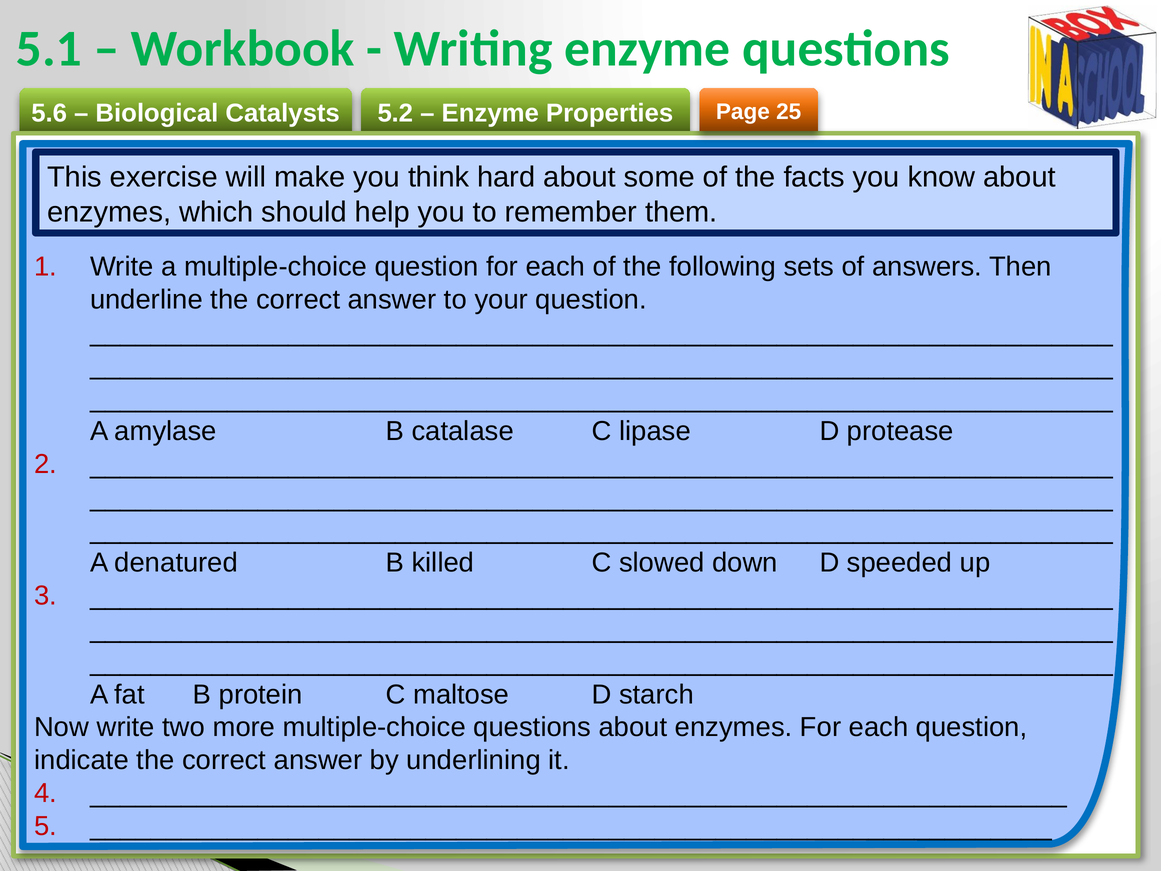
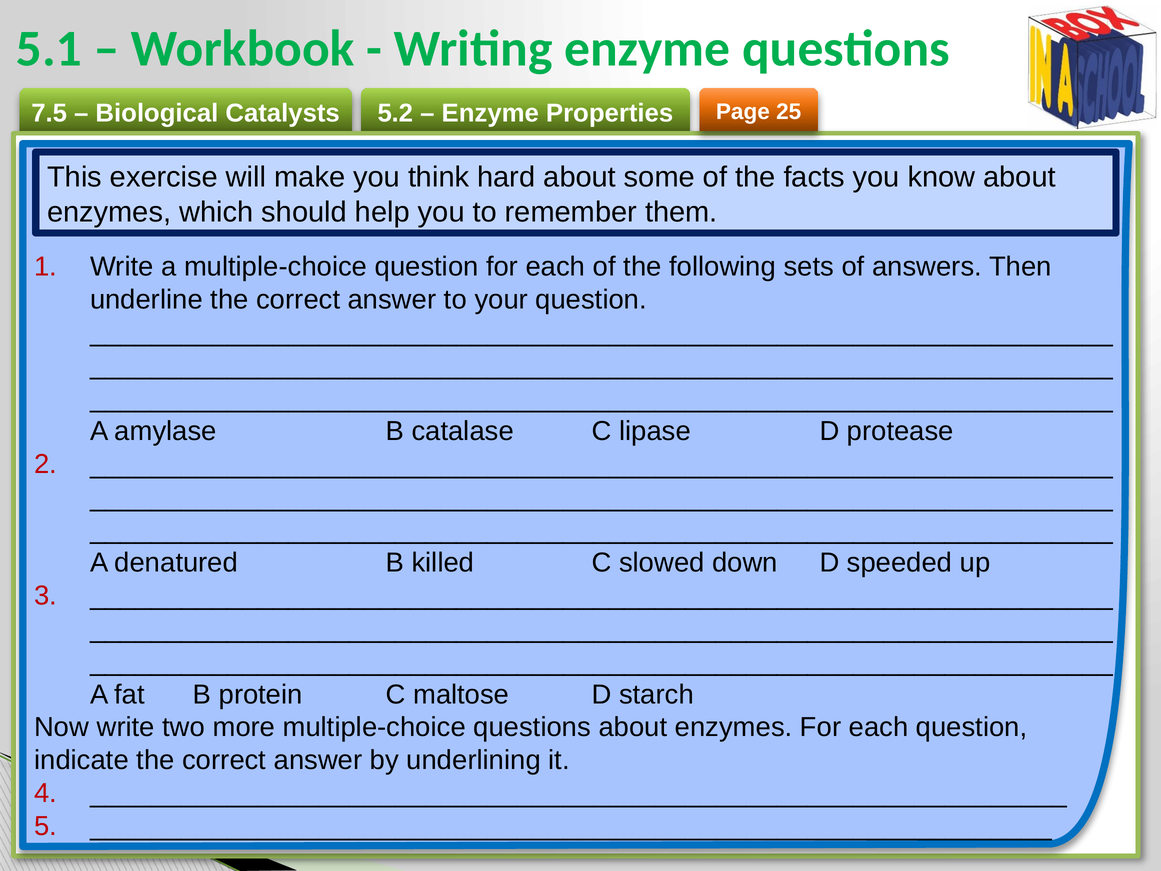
5.6: 5.6 -> 7.5 (49, 113)
